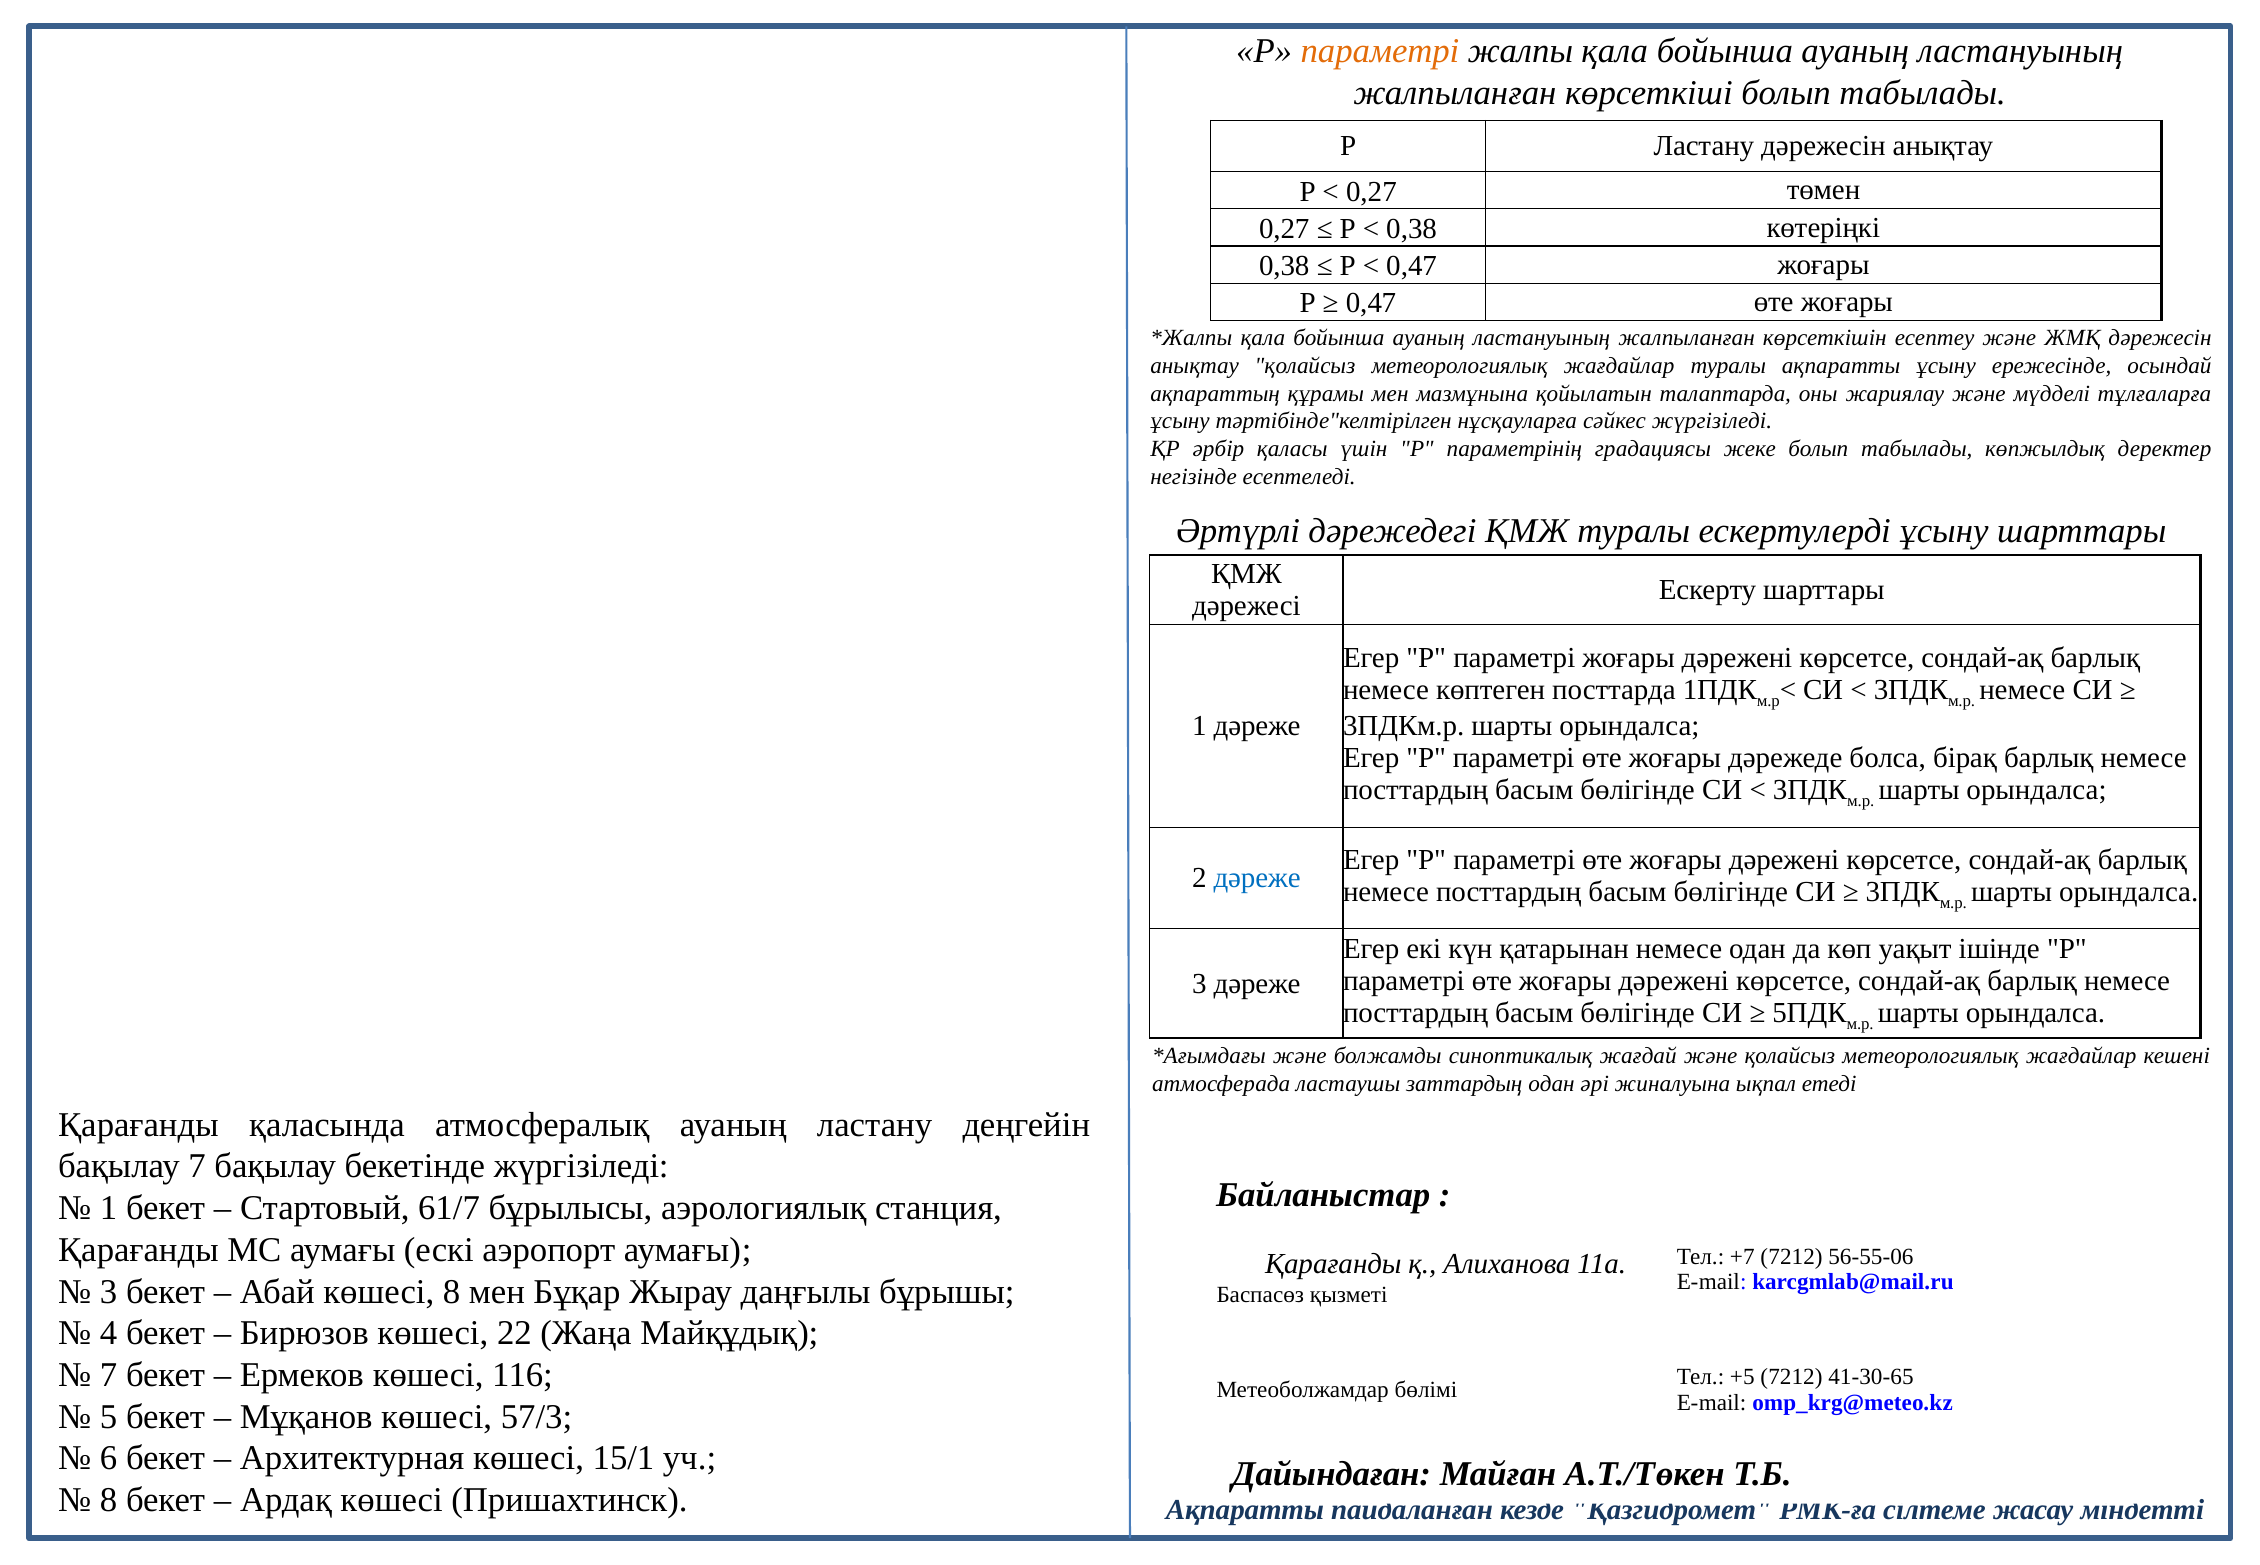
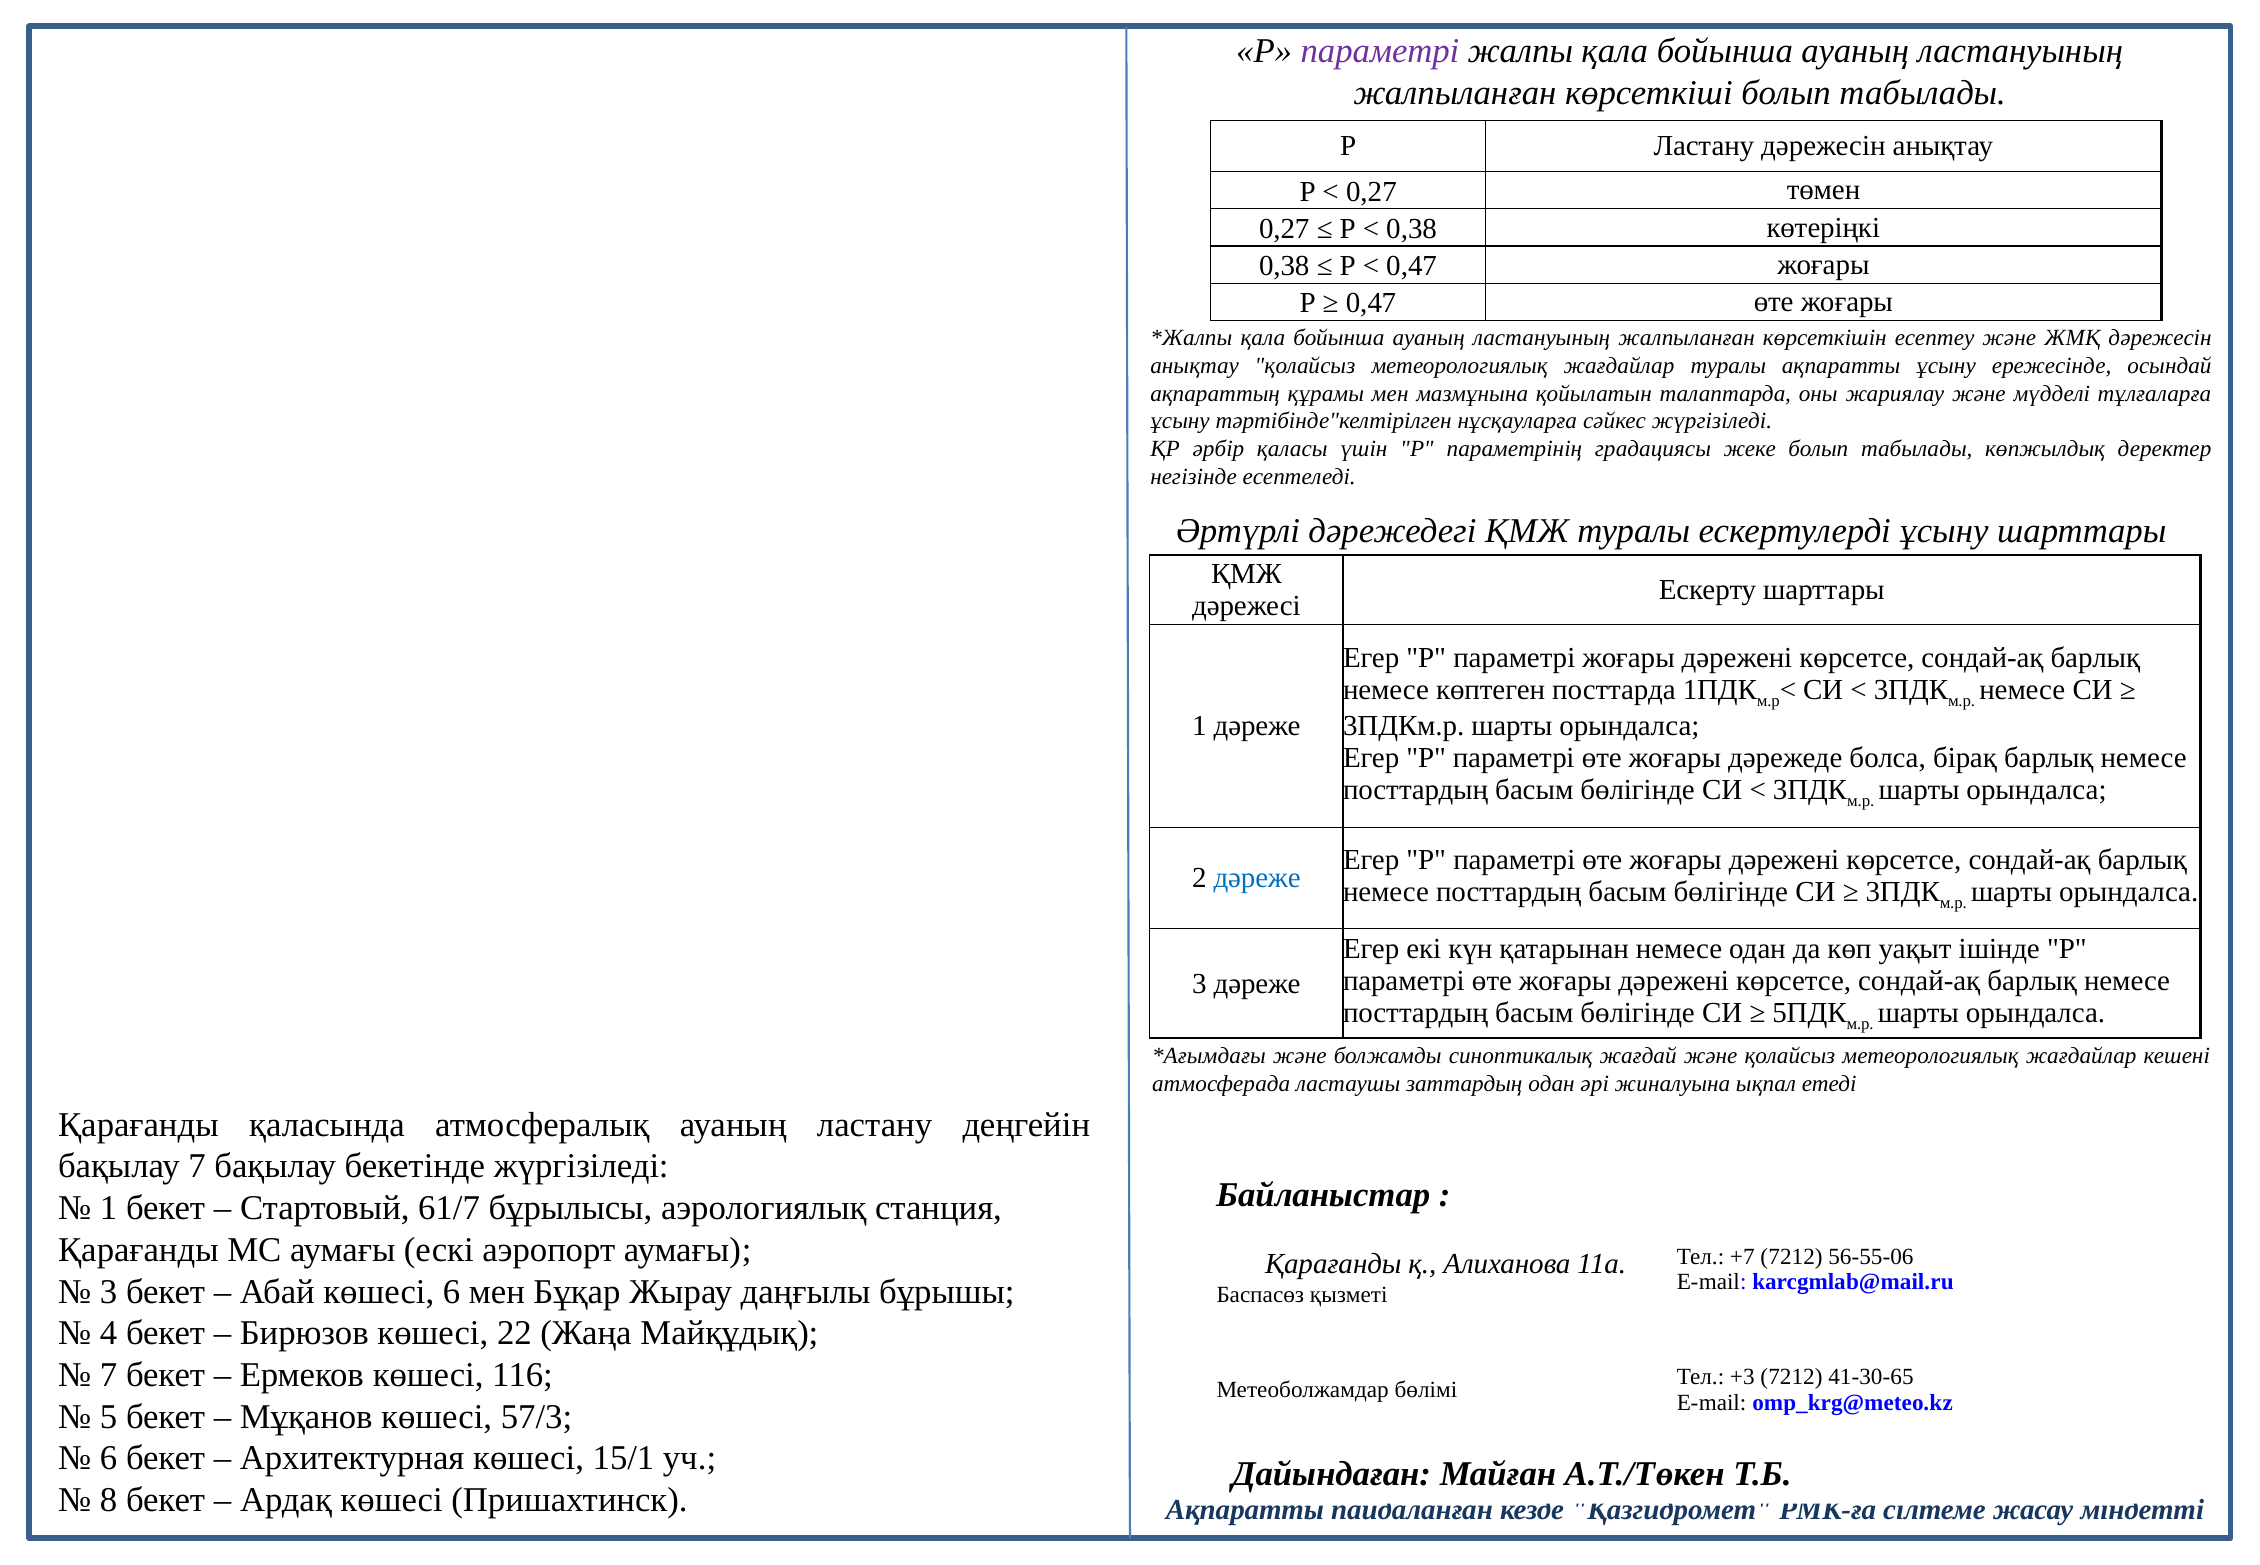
параметрі colour: orange -> purple (1380, 51)
көшесі 8: 8 -> 6 (452, 1291)
+5: +5 -> +3 (1742, 1377)
